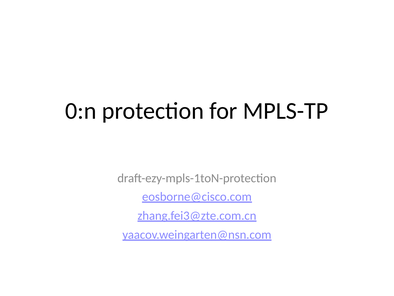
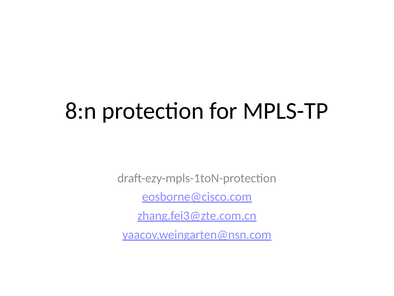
0:n: 0:n -> 8:n (81, 111)
